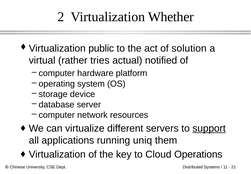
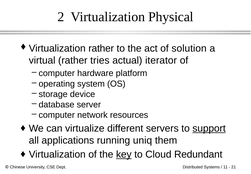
Whether: Whether -> Physical (171, 17)
public: public -> rather (101, 48)
notified: notified -> iterator (161, 60)
key underline: none -> present (124, 154)
Operations: Operations -> Redundant (198, 154)
